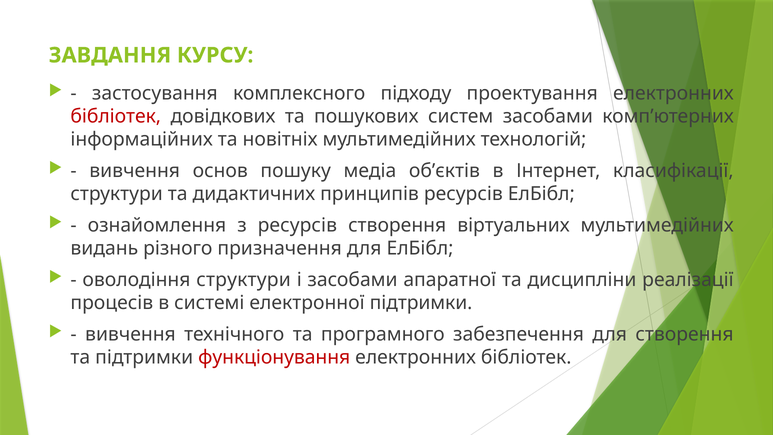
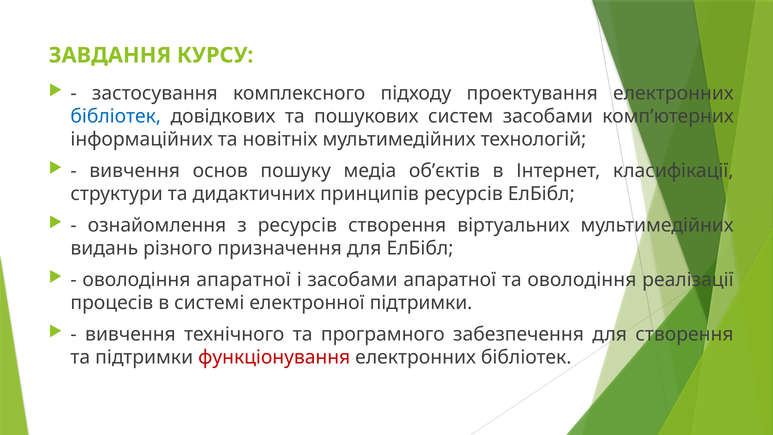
бібліотек colour: red -> blue (116, 116)
оволодіння структури: структури -> апаратної (244, 280)
та дисципліни: дисципліни -> оволодіння (582, 280)
